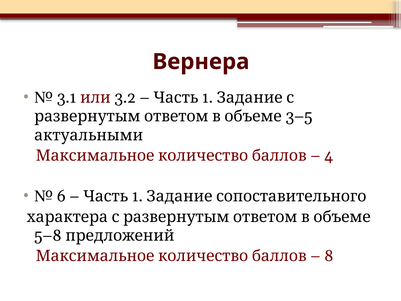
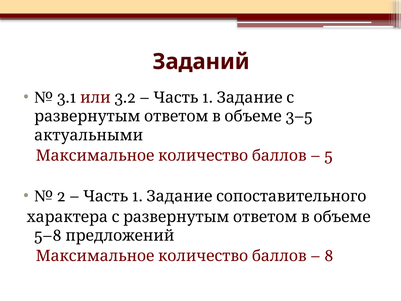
Вернера: Вернера -> Заданий (201, 62)
4: 4 -> 5 (329, 155)
6: 6 -> 2 (61, 196)
